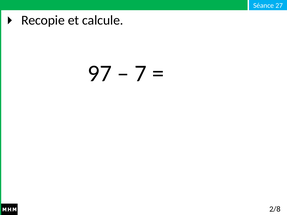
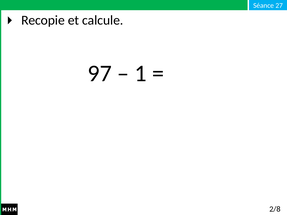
7: 7 -> 1 (141, 73)
